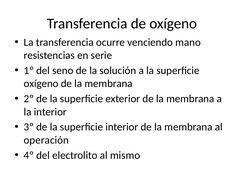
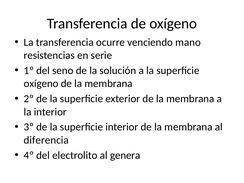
operación: operación -> diferencia (46, 140)
mismo: mismo -> genera (125, 155)
